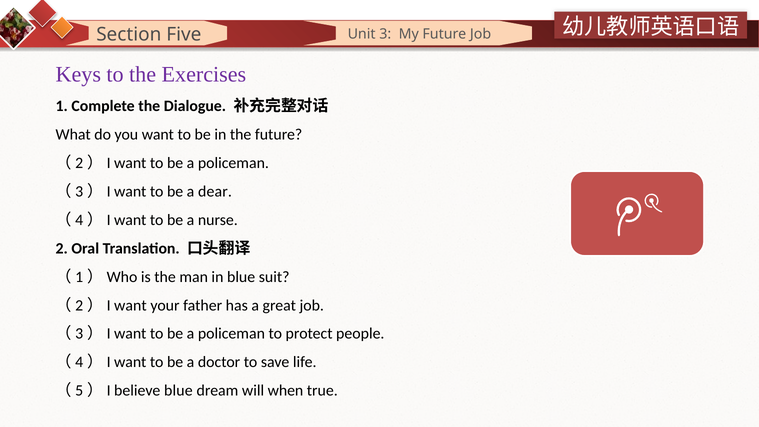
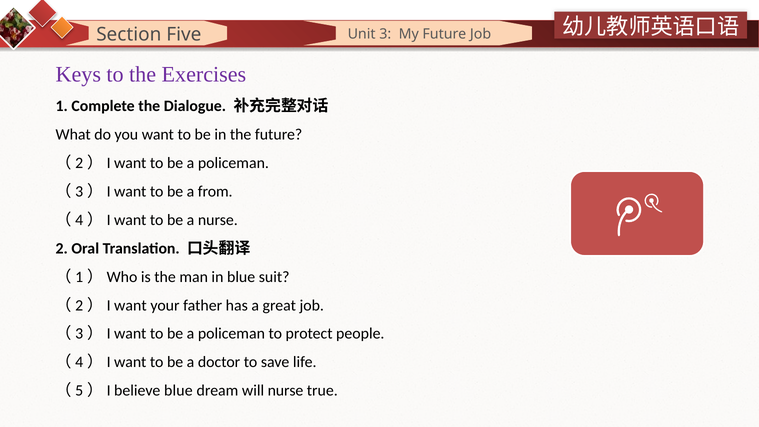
dear: dear -> from (215, 191)
will when: when -> nurse (285, 391)
